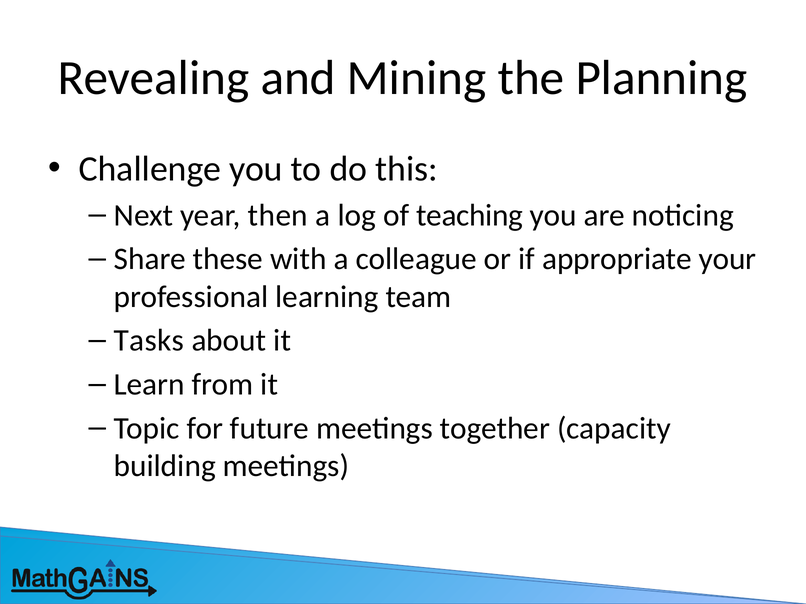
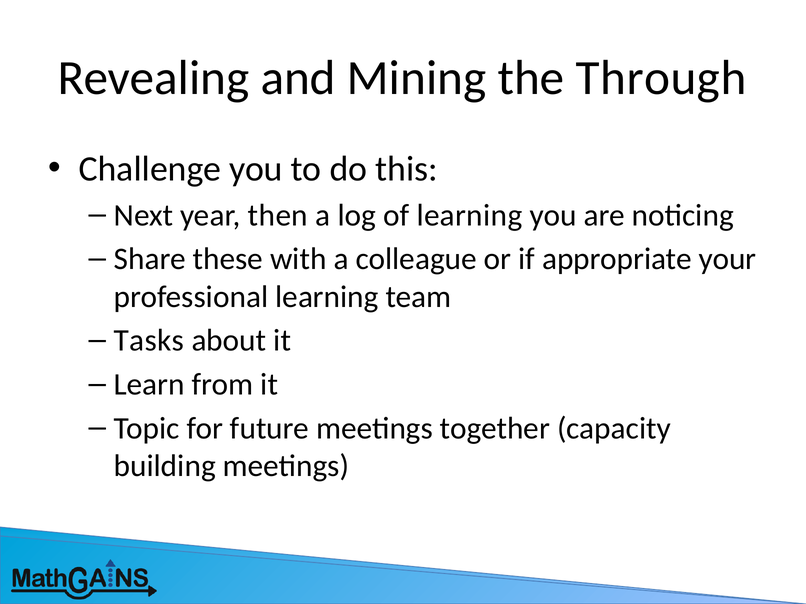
Planning: Planning -> Through (661, 78)
of teaching: teaching -> learning (469, 215)
